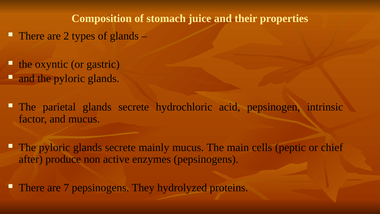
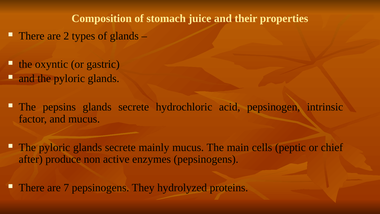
parietal: parietal -> pepsins (59, 107)
